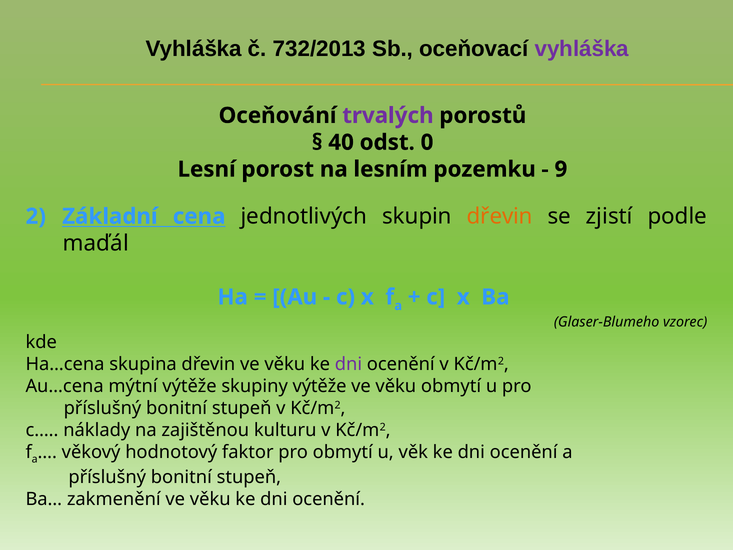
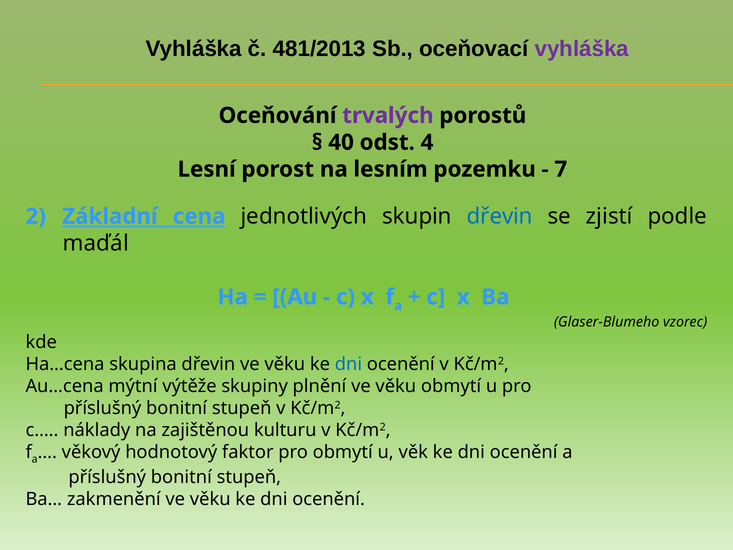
732/2013: 732/2013 -> 481/2013 (319, 49)
0: 0 -> 4 (427, 142)
9: 9 -> 7 (561, 169)
dřevin colour: orange -> blue (500, 216)
dni colour: purple -> blue (348, 364)
skupiny výtěže: výtěže -> plnění (319, 386)
